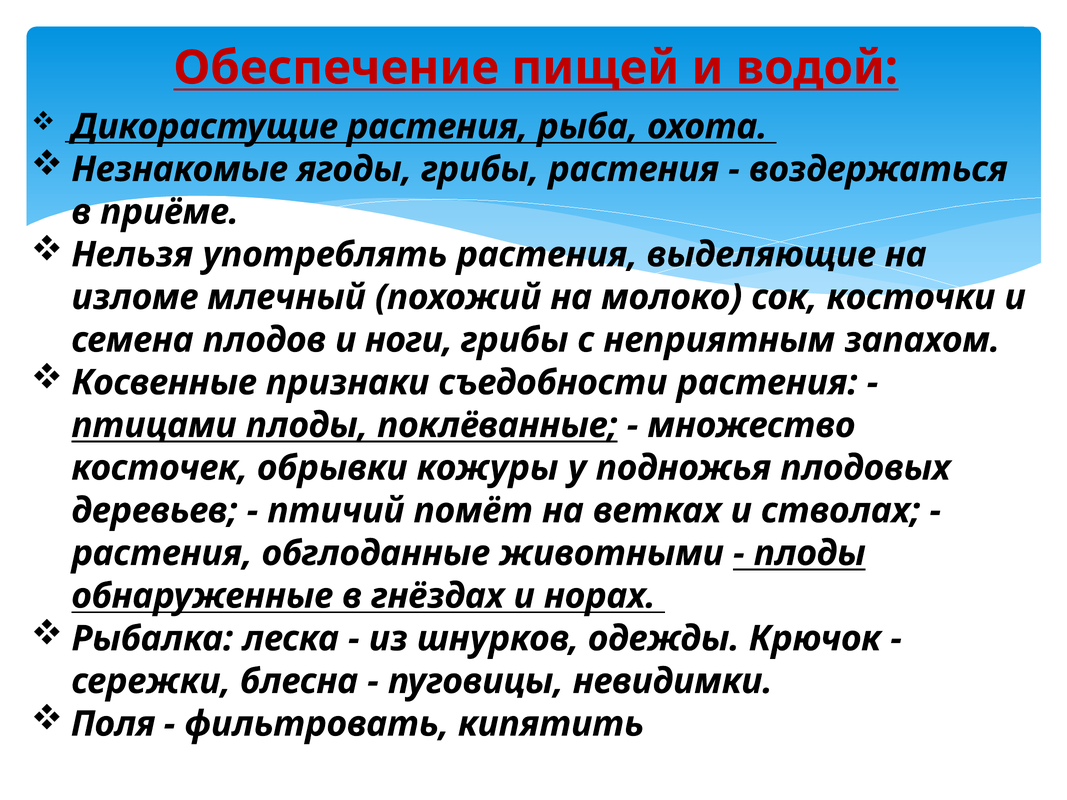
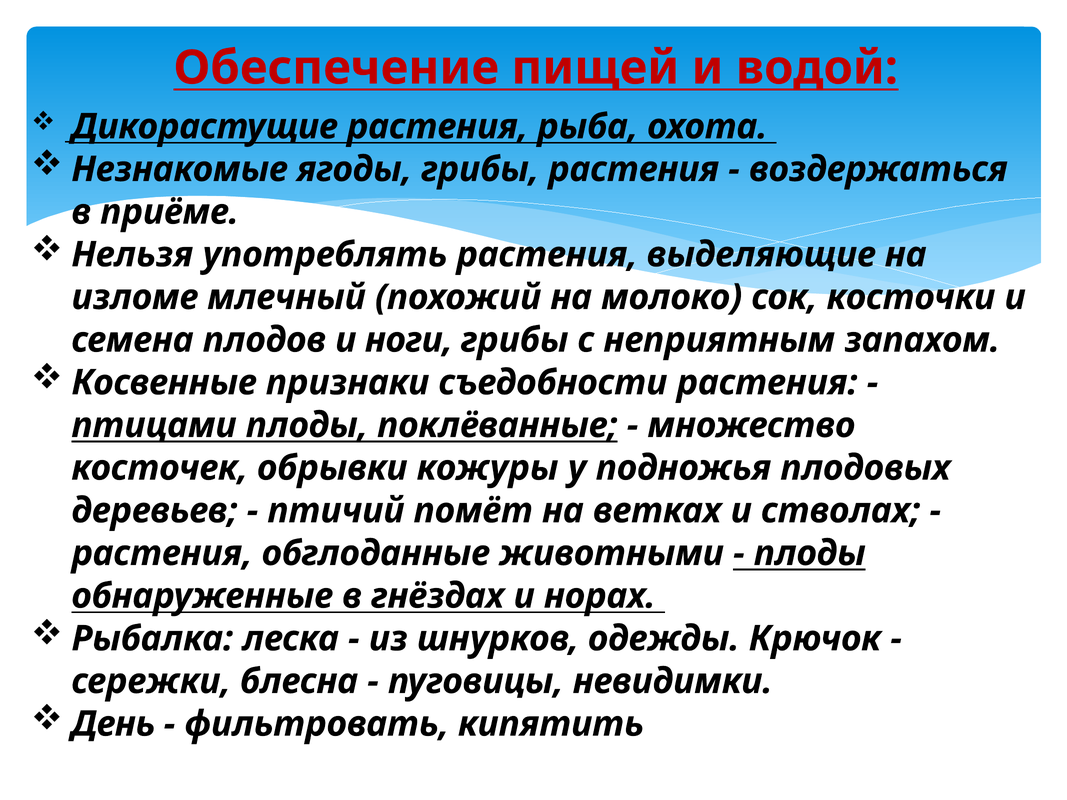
Поля: Поля -> День (113, 724)
